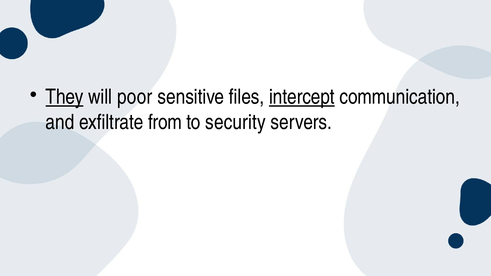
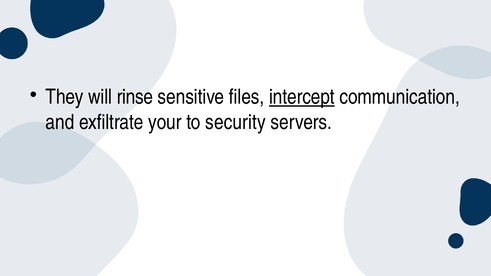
They underline: present -> none (65, 97)
poor: poor -> rinse (135, 97)
from: from -> your (165, 122)
